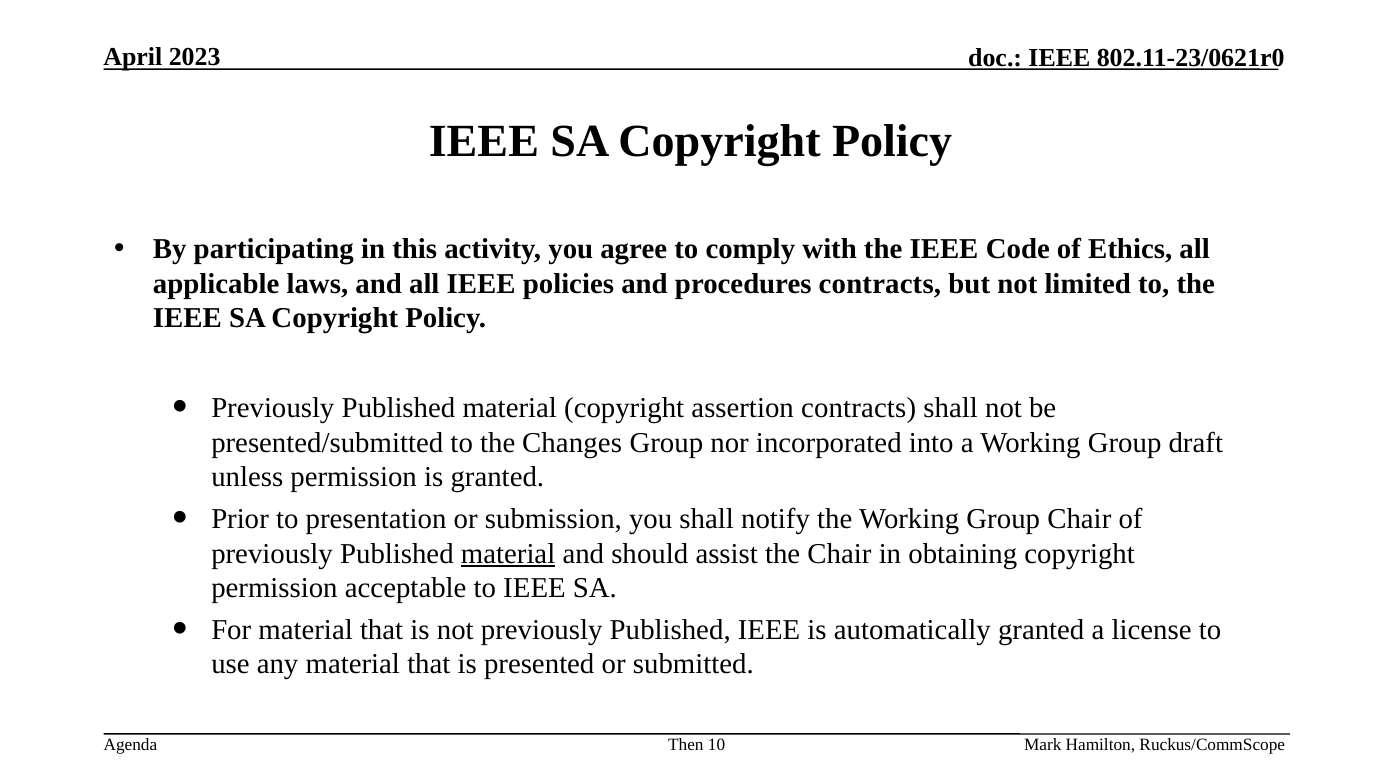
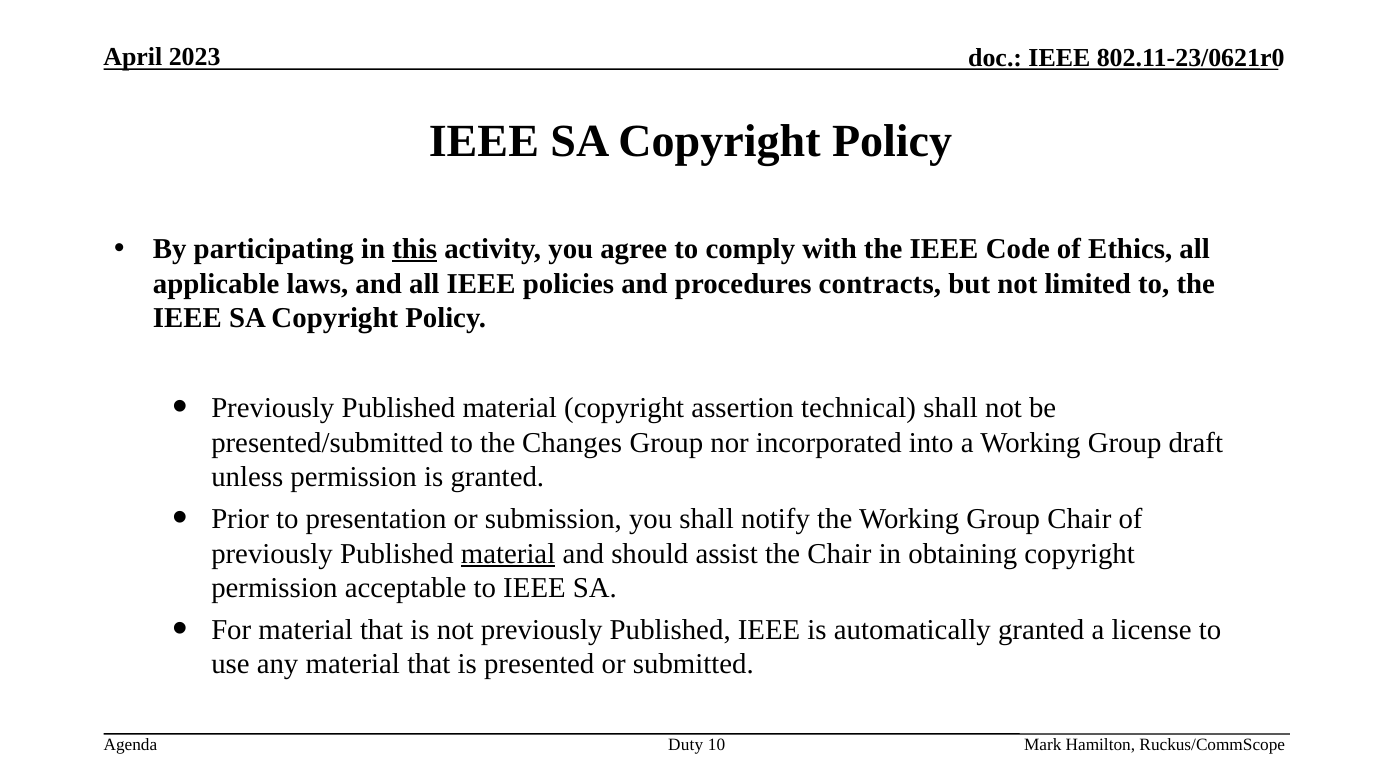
this underline: none -> present (415, 249)
assertion contracts: contracts -> technical (859, 408)
Then: Then -> Duty (686, 746)
